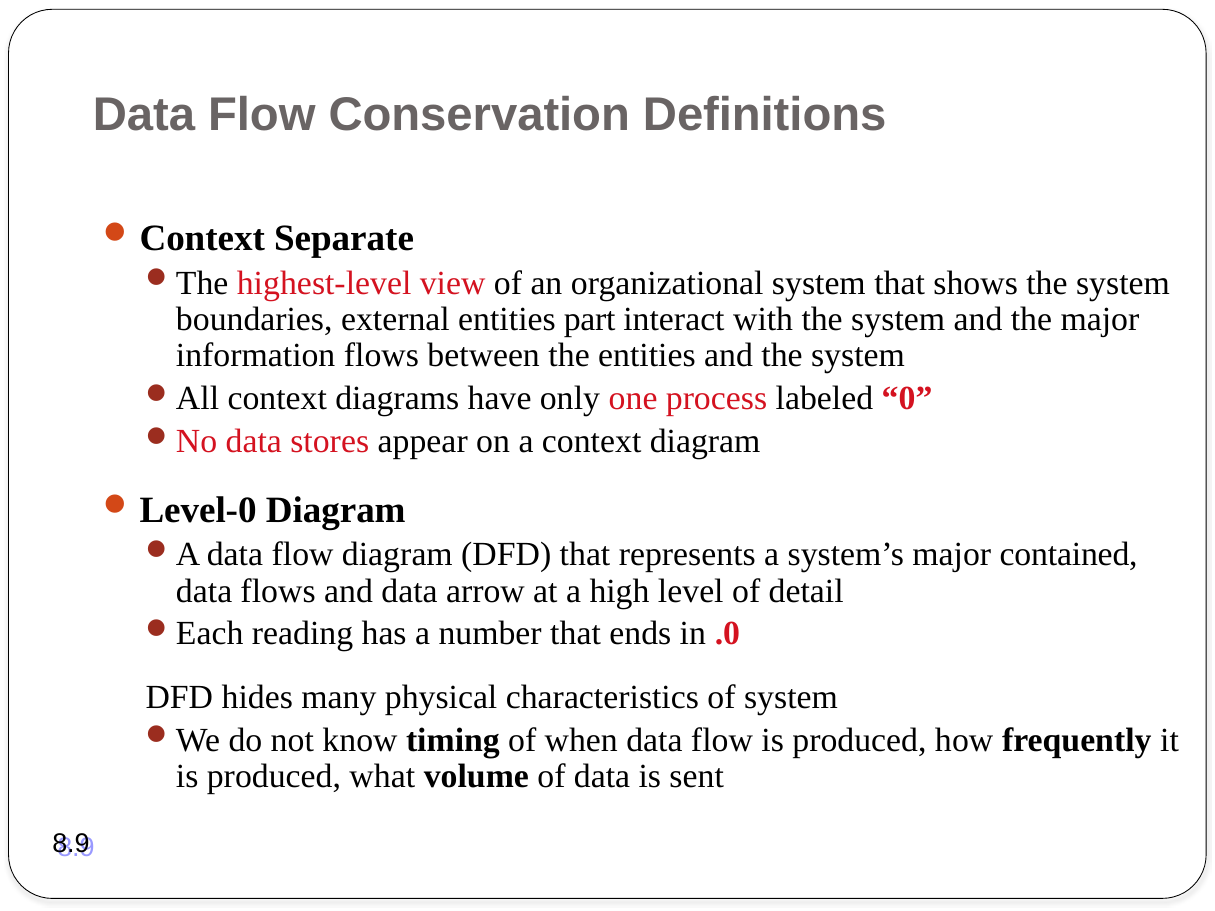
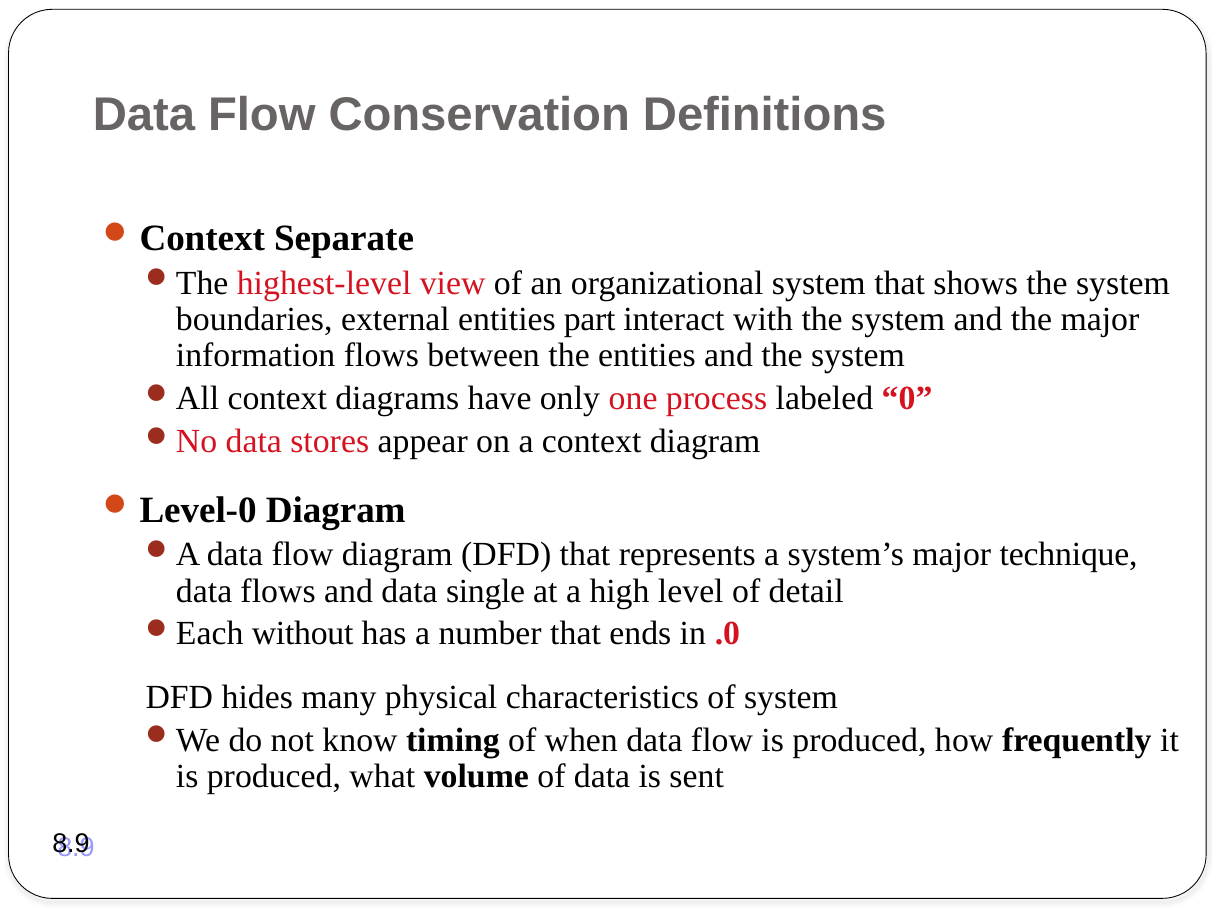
contained: contained -> technique (1069, 555)
arrow: arrow -> single (486, 591)
reading: reading -> without (303, 634)
